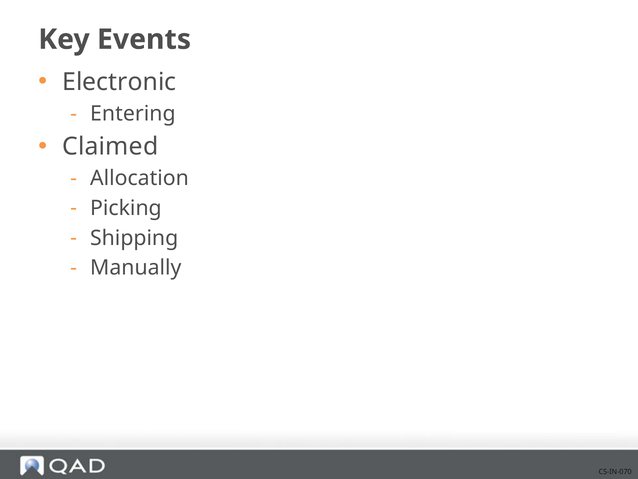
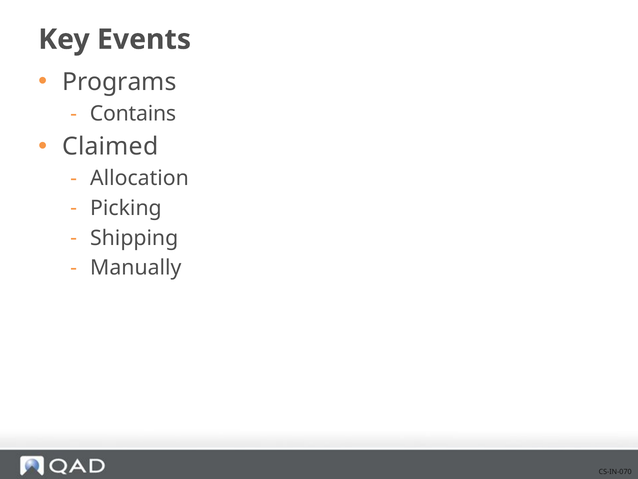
Electronic: Electronic -> Programs (119, 82)
Entering: Entering -> Contains (133, 114)
